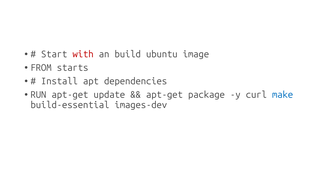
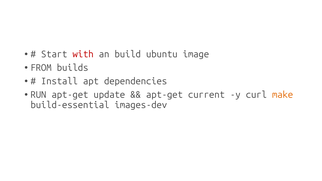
starts: starts -> builds (73, 68)
package: package -> current (206, 95)
make colour: blue -> orange (283, 95)
